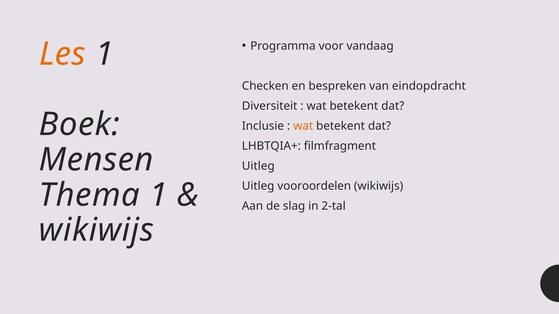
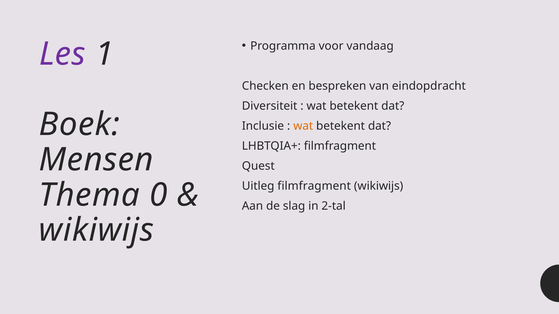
Les colour: orange -> purple (62, 54)
Uitleg: Uitleg -> Quest (258, 166)
Uitleg vooroordelen: vooroordelen -> filmfragment (314, 186)
Thema 1: 1 -> 0 (158, 195)
